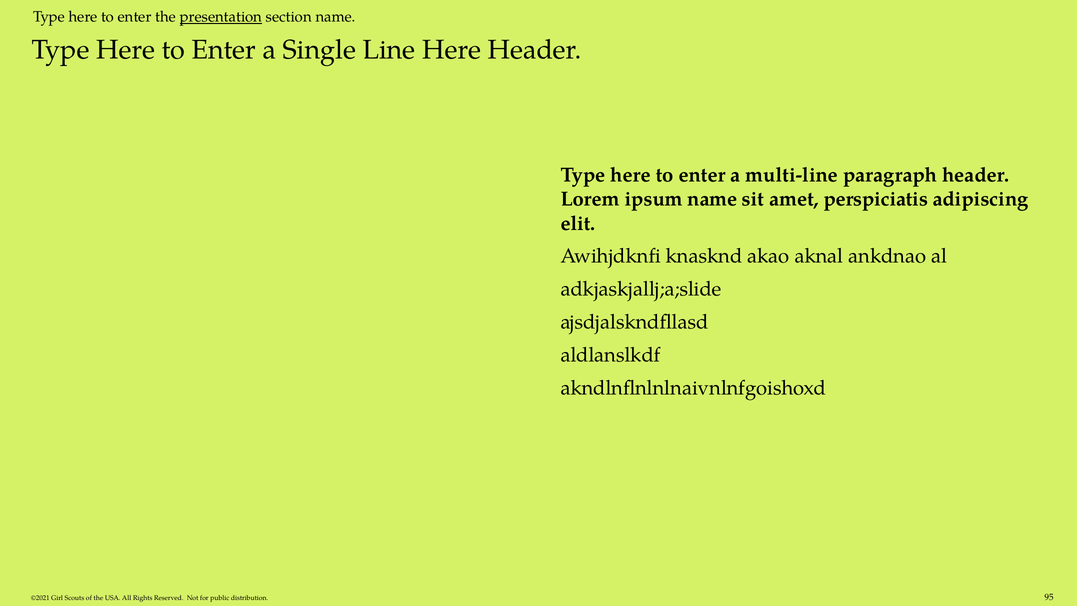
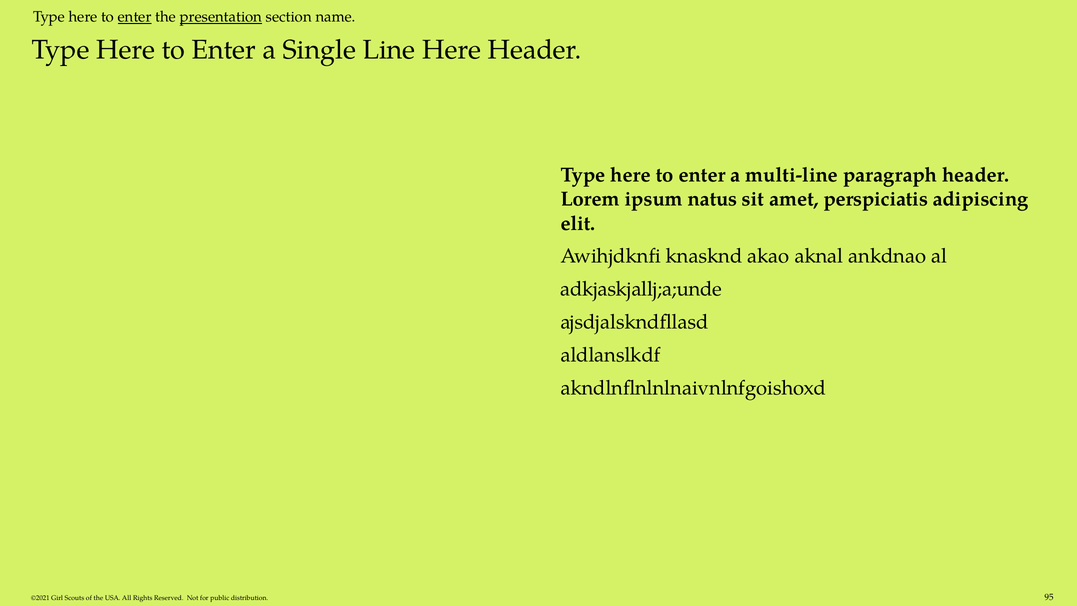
enter underline: none -> present (135, 17)
ipsum name: name -> natus (712, 199)
adkjaskjallj;a;slide: adkjaskjallj;a;slide -> adkjaskjallj;a;unde (641, 289)
